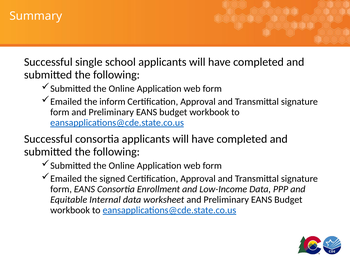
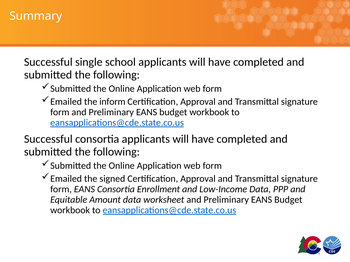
Internal: Internal -> Amount (105, 200)
